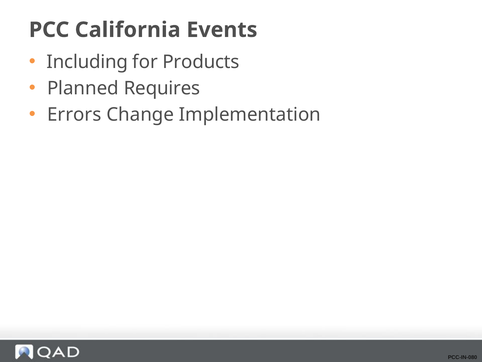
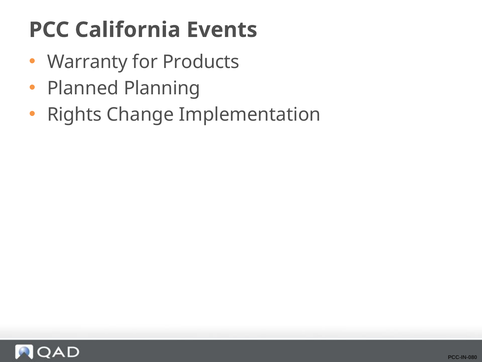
Including: Including -> Warranty (87, 62)
Requires: Requires -> Planning (162, 88)
Errors: Errors -> Rights (74, 115)
